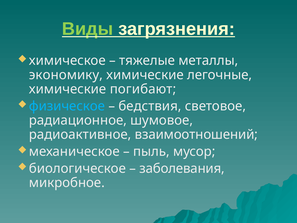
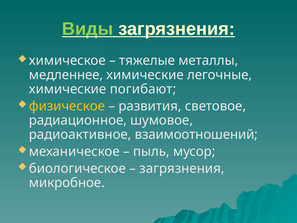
экономику: экономику -> медленнее (66, 75)
физическое colour: light blue -> yellow (67, 106)
бедствия: бедствия -> развития (150, 106)
заболевания: заболевания -> загрязнения (182, 168)
